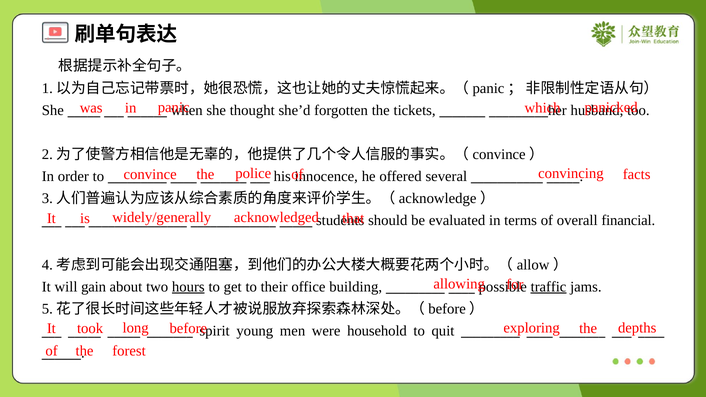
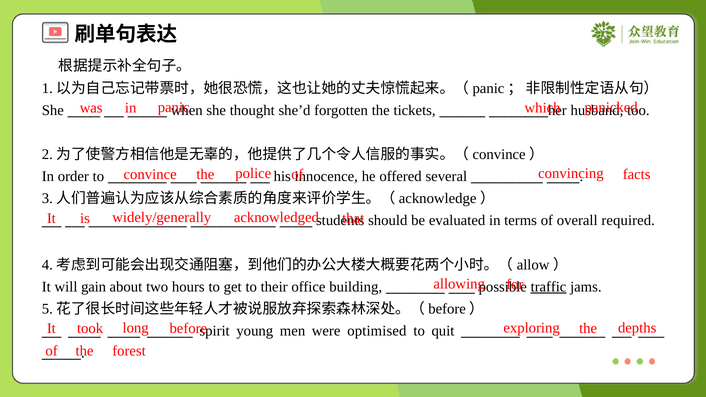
financial: financial -> required (628, 221)
hours underline: present -> none (188, 287)
household: household -> optimised (377, 331)
